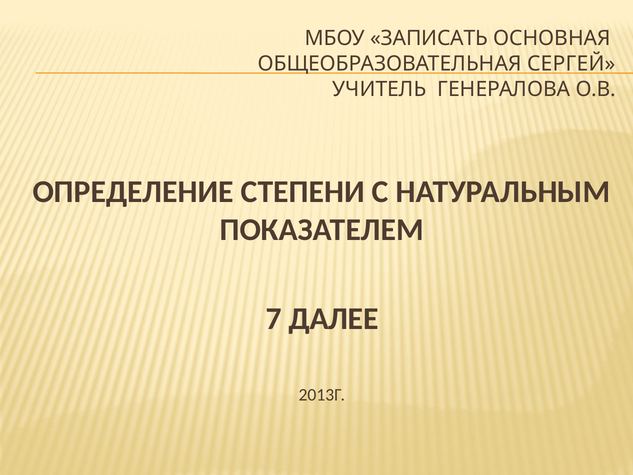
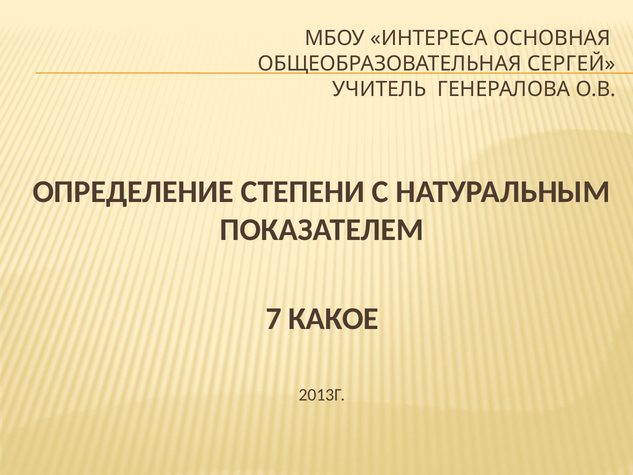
ЗАПИСАТЬ: ЗАПИСАТЬ -> ИНТЕРЕСА (429, 38)
ДАЛЕЕ: ДАЛЕЕ -> КАКОЕ (333, 319)
